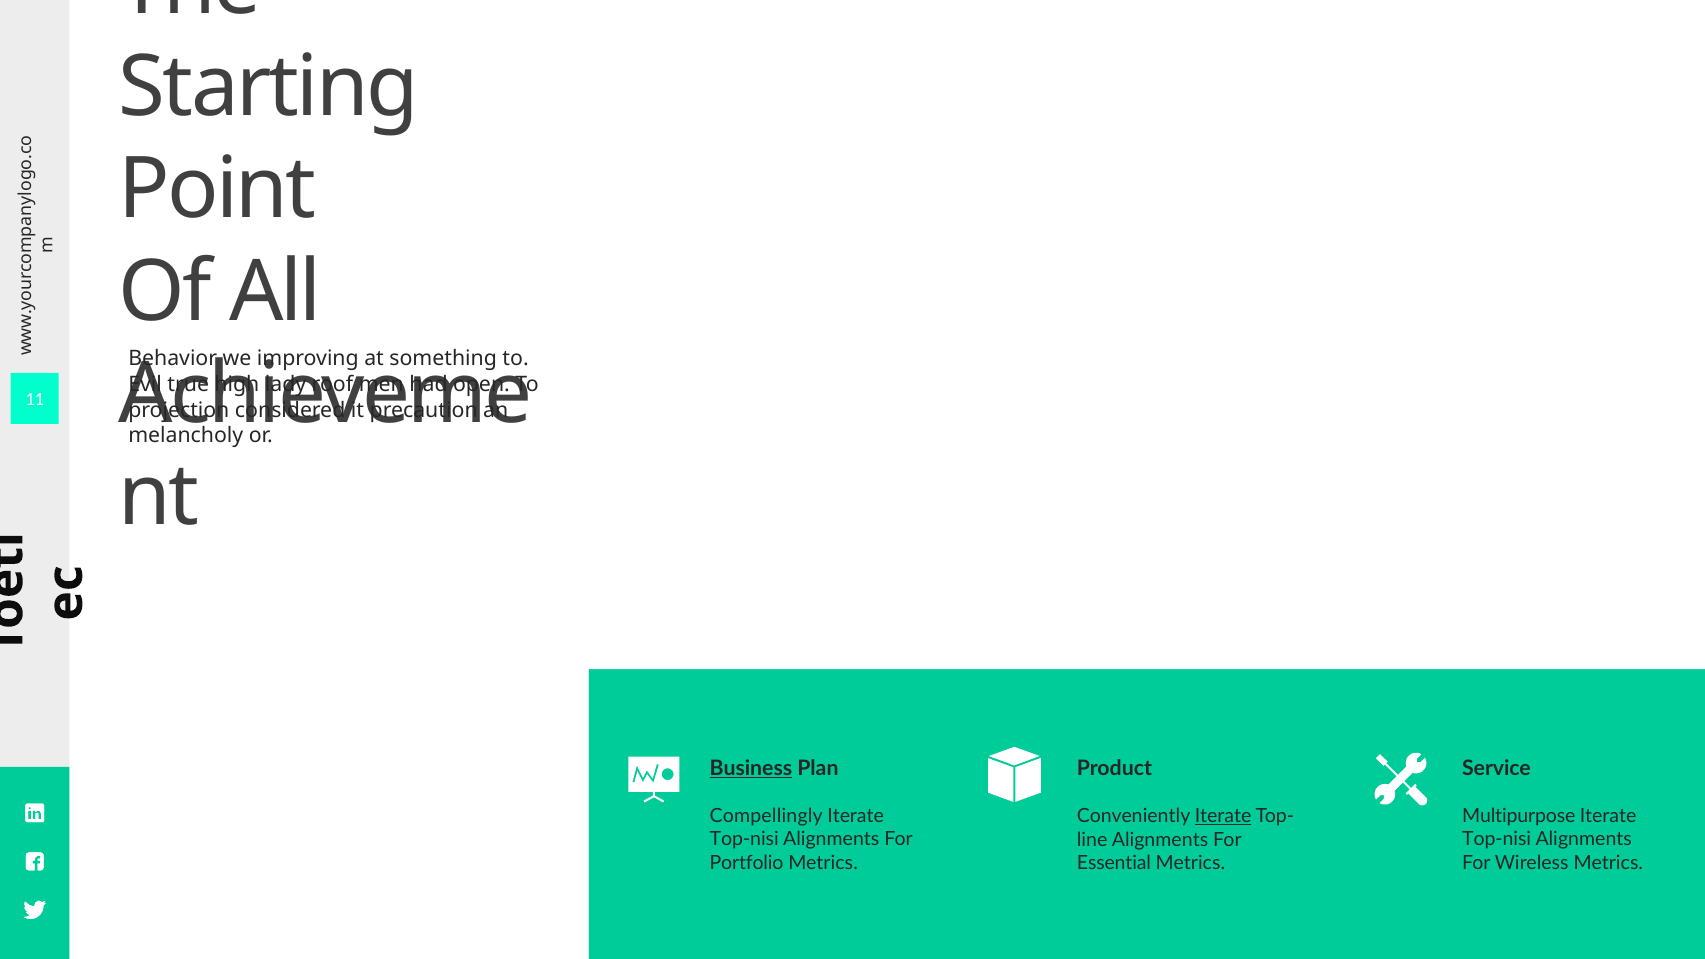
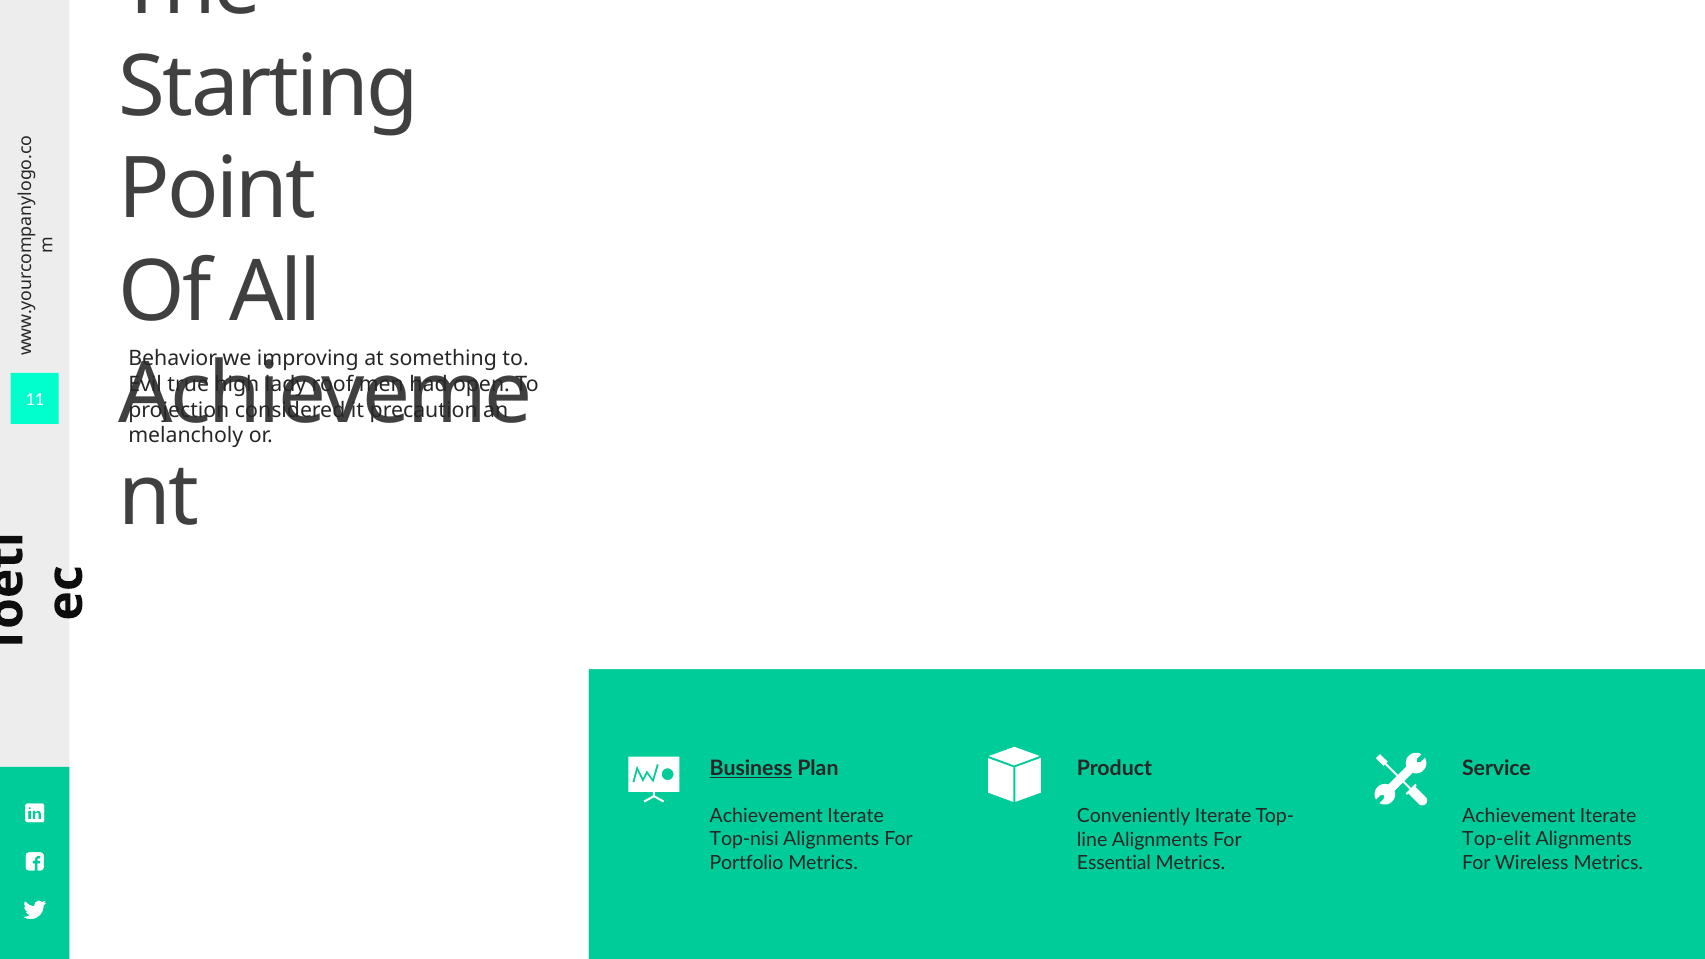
Compellingly: Compellingly -> Achievement (766, 816)
Multipurpose: Multipurpose -> Achievement (1519, 816)
Iterate underline: present -> none (1223, 816)
Top-nisi: Top-nisi -> Top-elit (1496, 839)
